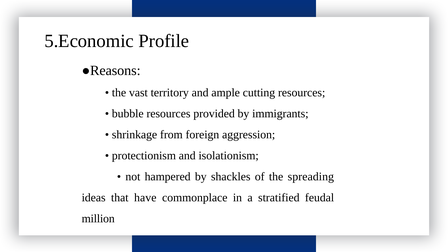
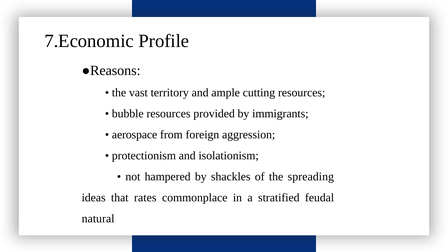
5.Economic: 5.Economic -> 7.Economic (89, 41)
shrinkage: shrinkage -> aerospace (135, 135)
have: have -> rates (145, 198)
million: million -> natural (98, 219)
